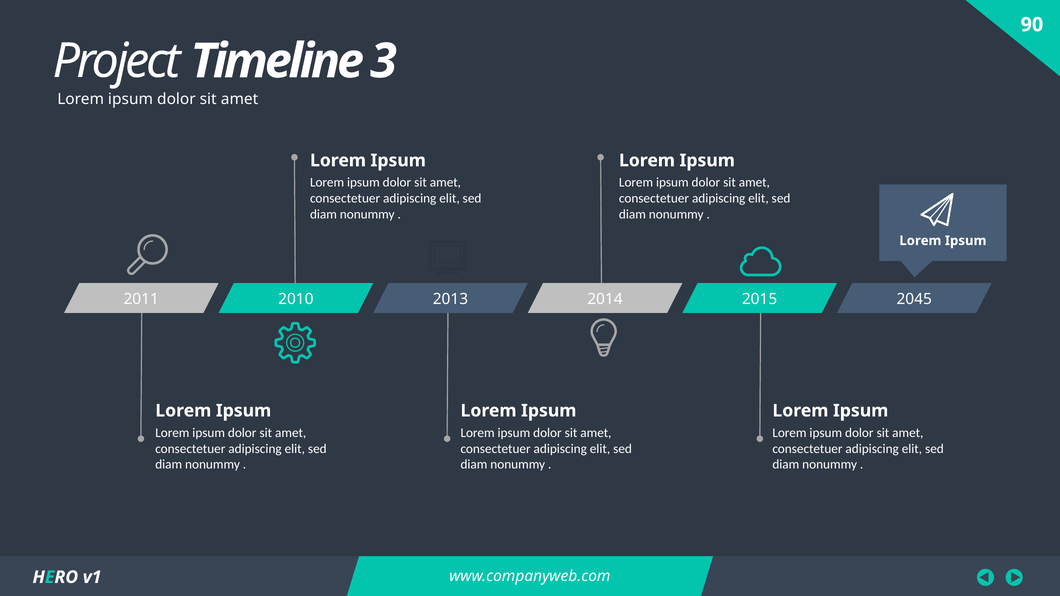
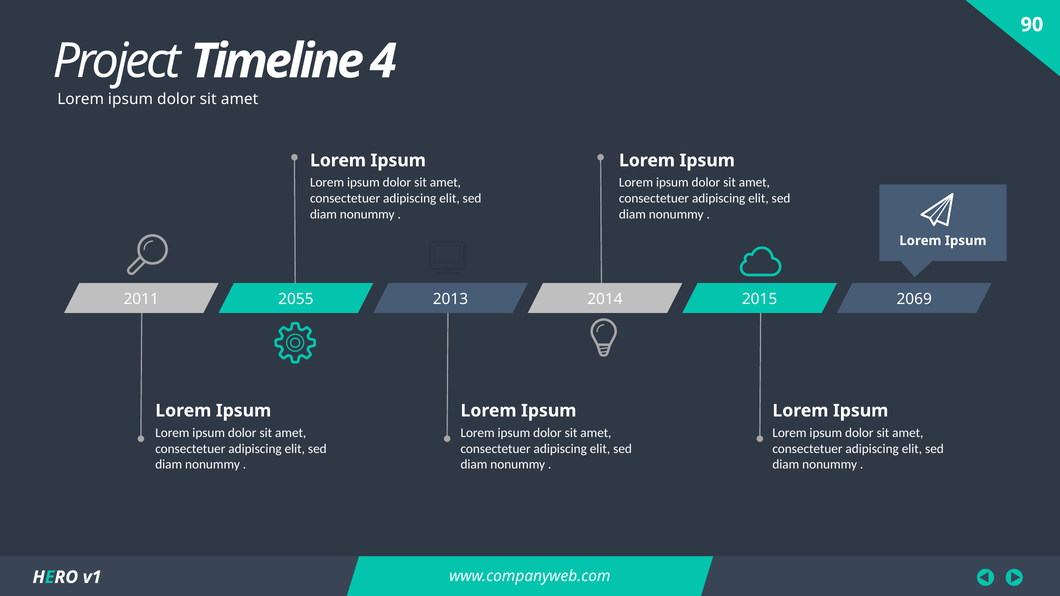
3: 3 -> 4 (383, 61)
2010: 2010 -> 2055 (296, 299)
2045: 2045 -> 2069 (914, 299)
